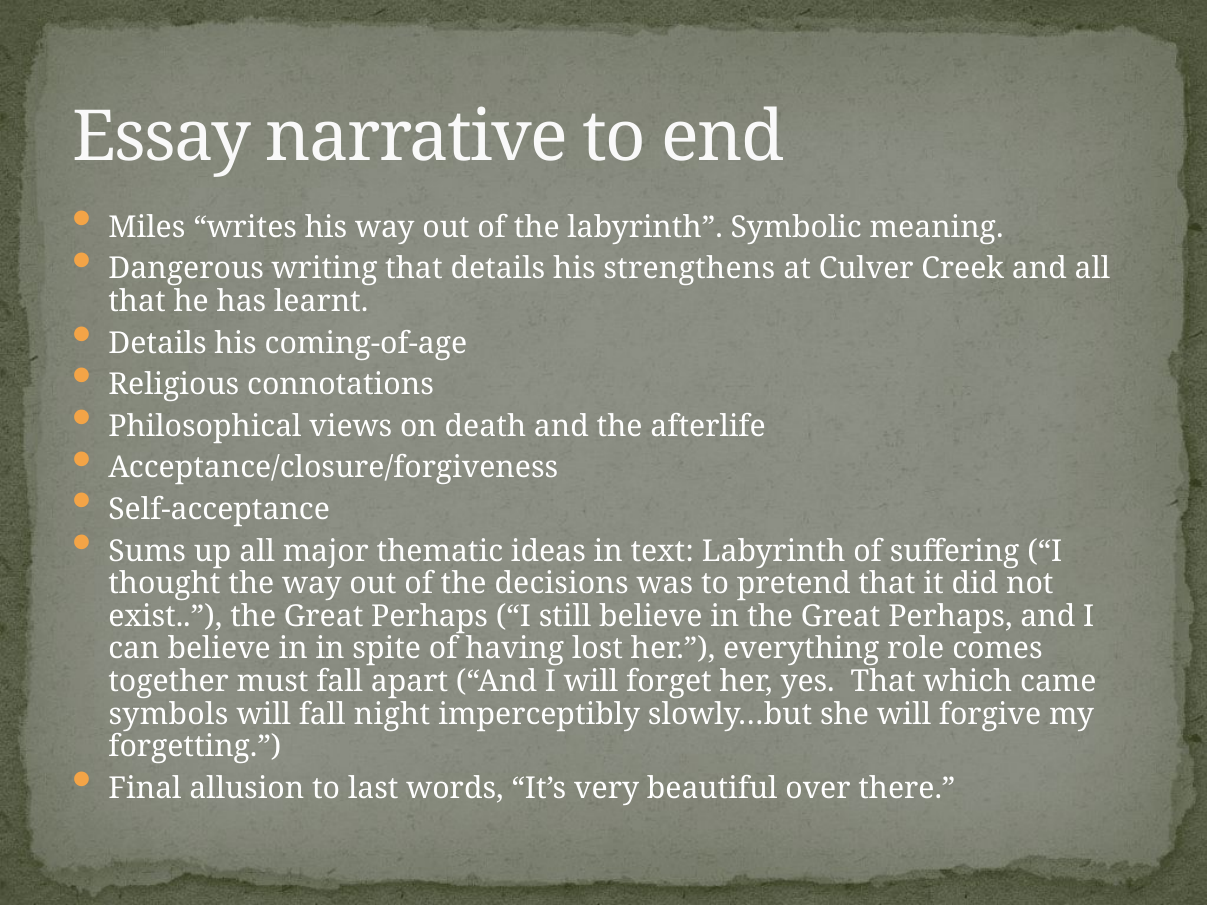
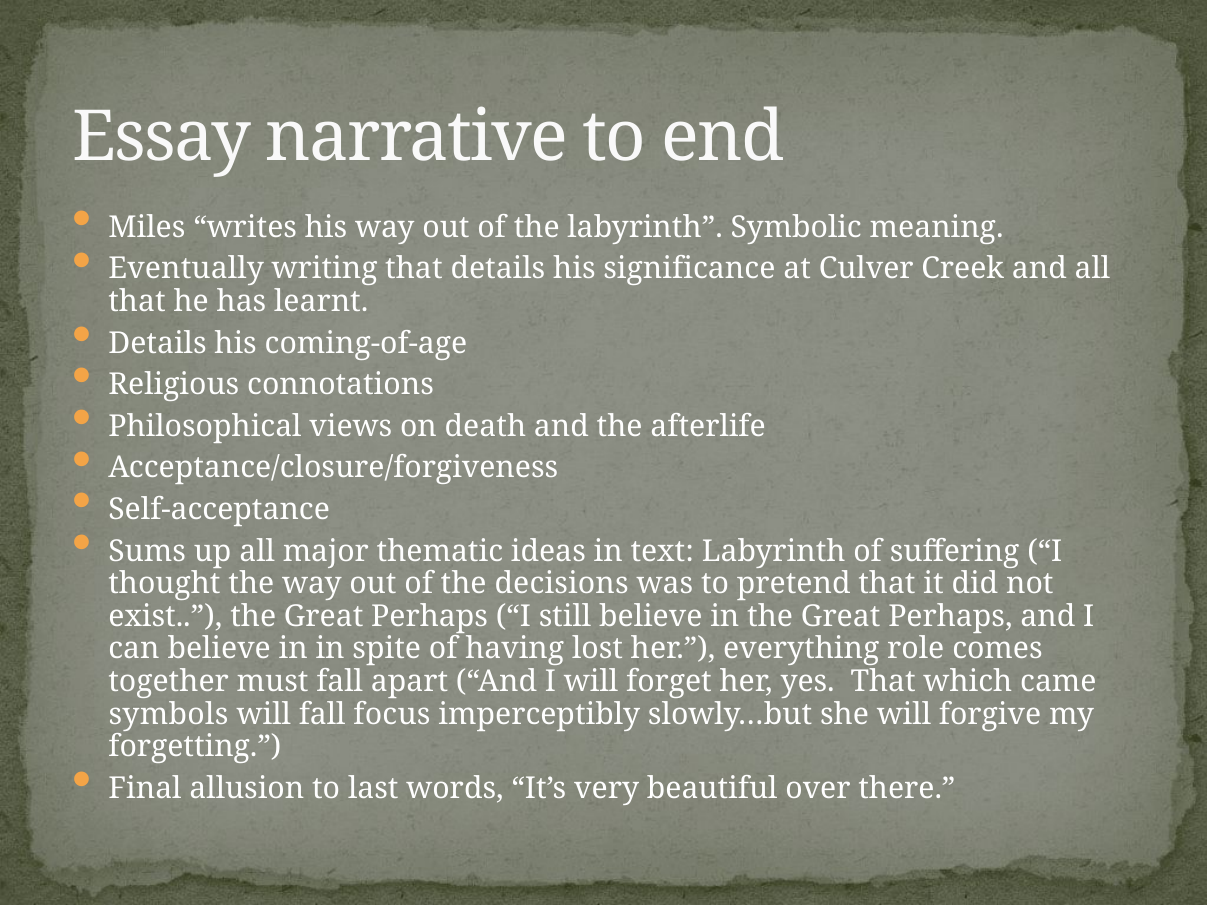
Dangerous: Dangerous -> Eventually (186, 269)
strengthens: strengthens -> significance (689, 269)
night: night -> focus (392, 714)
